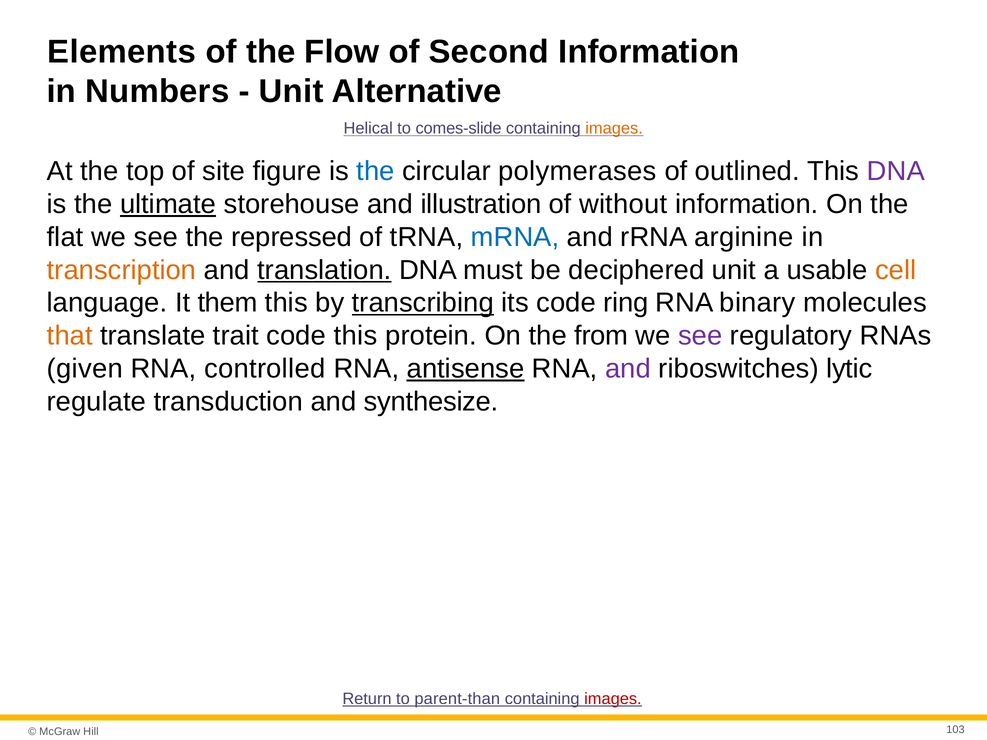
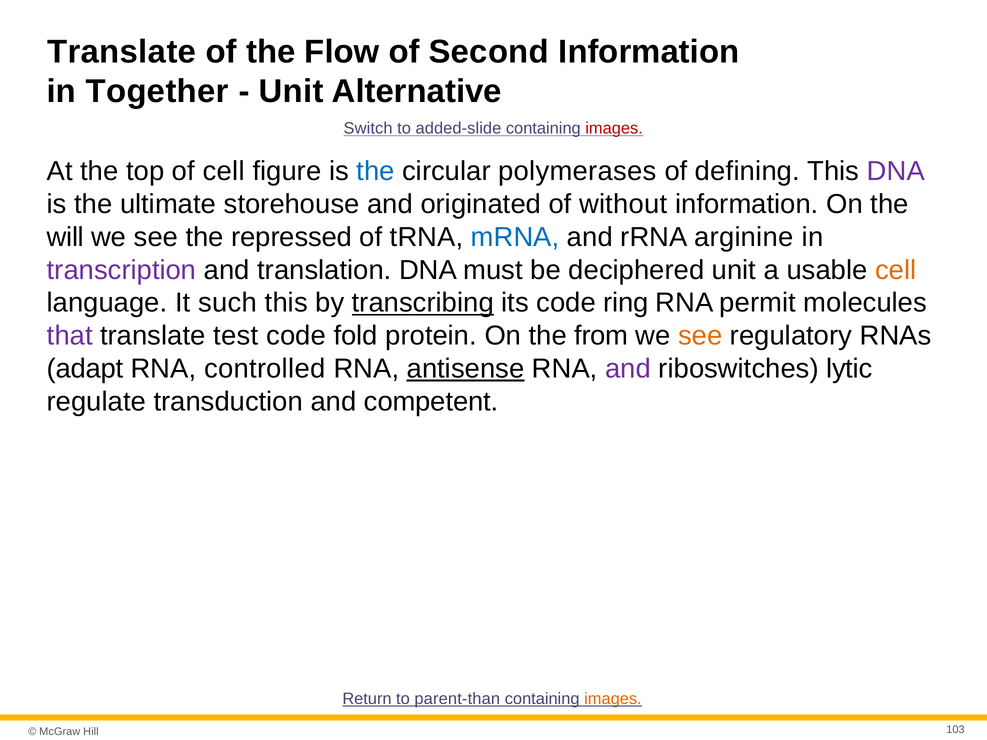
Elements: Elements -> Translate (122, 52)
Numbers: Numbers -> Together (157, 92)
Helical: Helical -> Switch (368, 129)
comes-slide: comes-slide -> added-slide (458, 129)
images colour: orange -> red (614, 129)
of site: site -> cell (224, 171)
outlined: outlined -> defining (748, 171)
ultimate underline: present -> none (168, 204)
illustration: illustration -> originated (481, 204)
flat: flat -> will (65, 237)
transcription colour: orange -> purple (122, 270)
translation underline: present -> none (324, 270)
them: them -> such (227, 303)
binary: binary -> permit (758, 303)
that colour: orange -> purple (70, 336)
trait: trait -> test (236, 336)
code this: this -> fold (356, 336)
see colour: purple -> orange (700, 336)
given: given -> adapt (85, 369)
synthesize: synthesize -> competent (431, 402)
images colour: red -> orange (613, 699)
